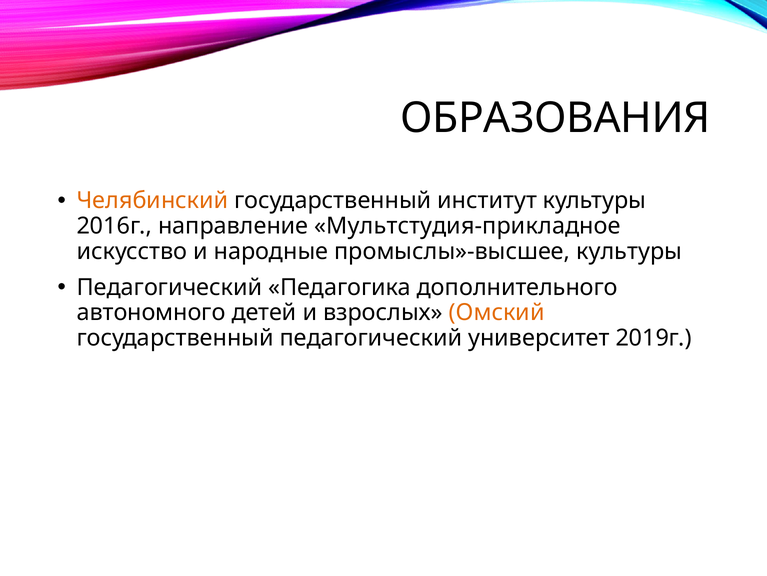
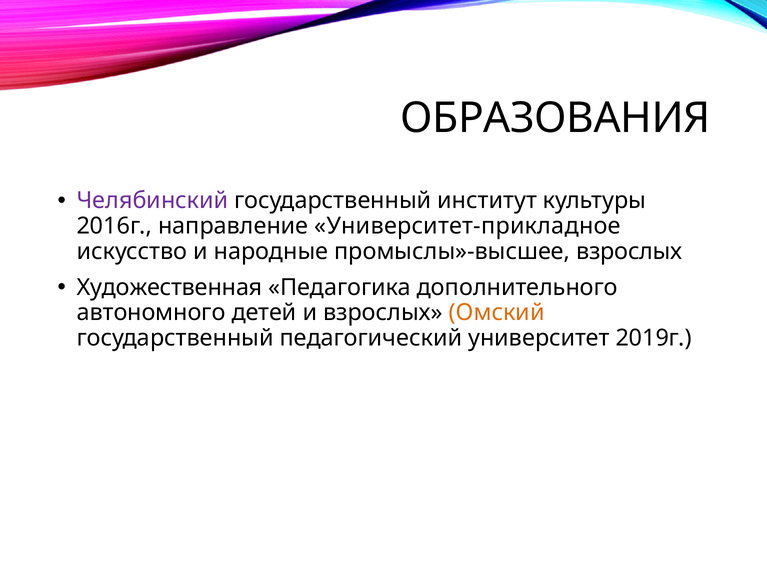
Челябинский colour: orange -> purple (153, 200)
Мультстудия-прикладное: Мультстудия-прикладное -> Университет-прикладное (468, 226)
промыслы»-высшее культуры: культуры -> взрослых (629, 251)
Педагогический: Педагогический -> Художественная (170, 287)
